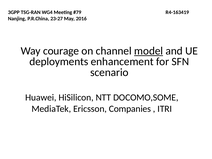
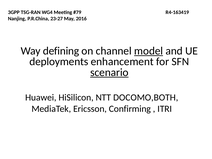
courage: courage -> defining (61, 51)
scenario underline: none -> present (109, 72)
DOCOMO,SOME: DOCOMO,SOME -> DOCOMO,BOTH (146, 97)
Companies: Companies -> Confirming (130, 109)
